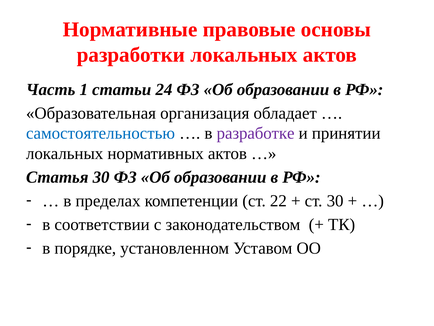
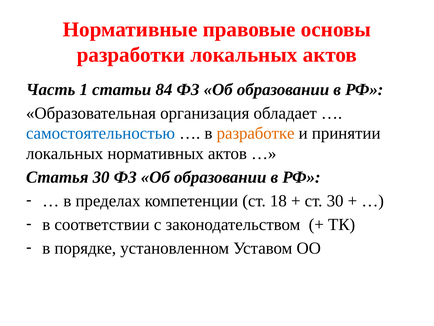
24: 24 -> 84 (164, 89)
разработке colour: purple -> orange (256, 133)
22: 22 -> 18 (278, 201)
